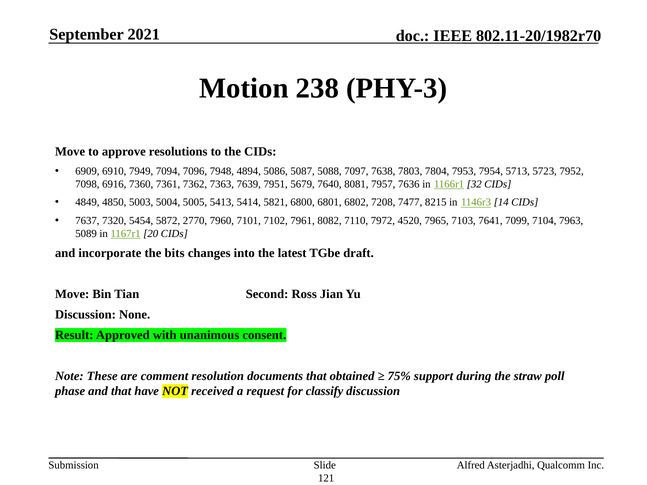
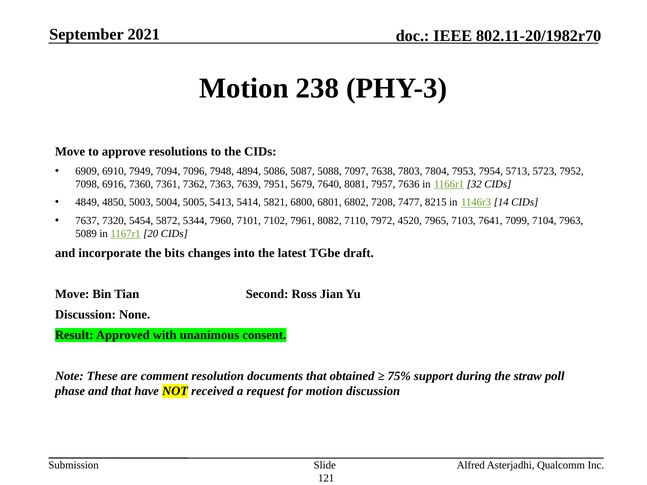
2770: 2770 -> 5344 (195, 221)
for classify: classify -> motion (324, 391)
